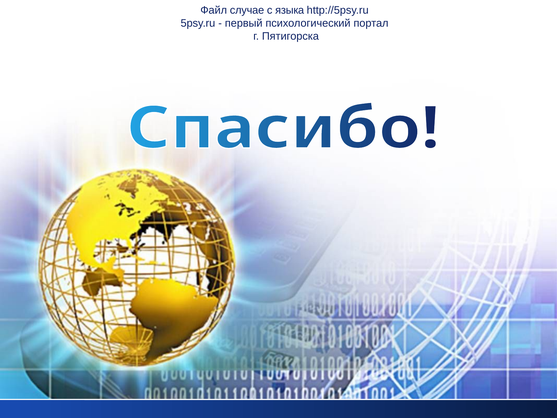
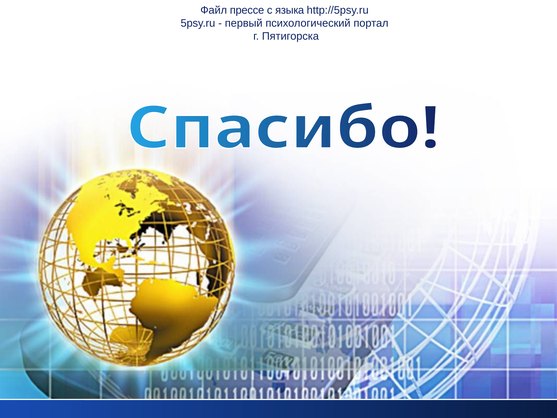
случае: случае -> прессе (247, 10)
